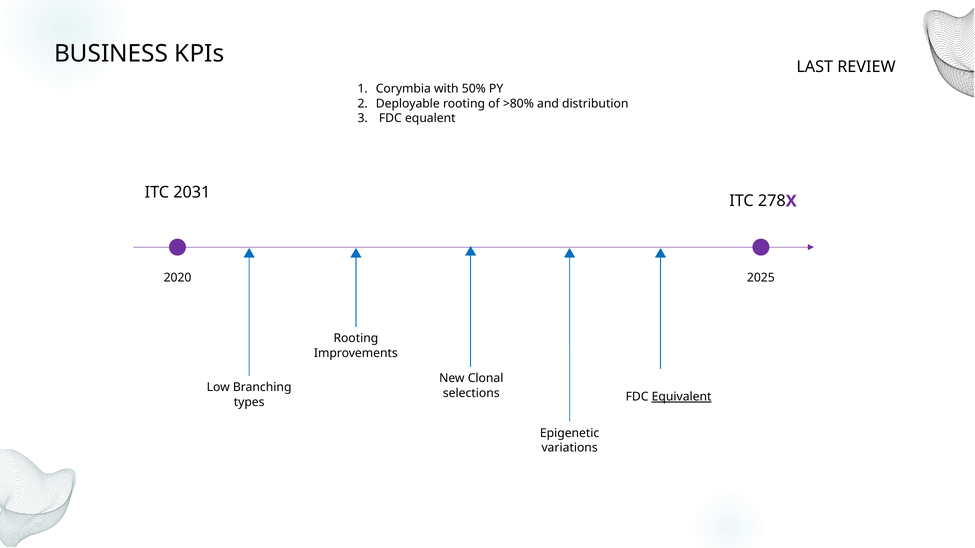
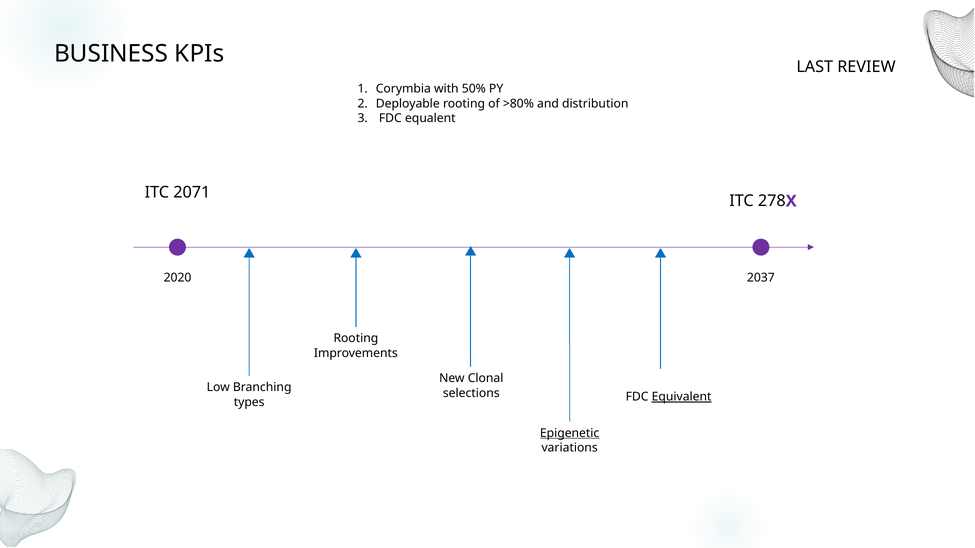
2031: 2031 -> 2071 (192, 192)
2025: 2025 -> 2037 (761, 278)
Epigenetic underline: none -> present (570, 433)
